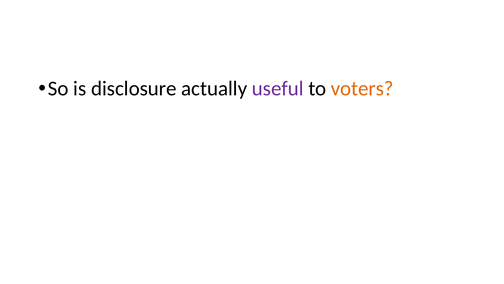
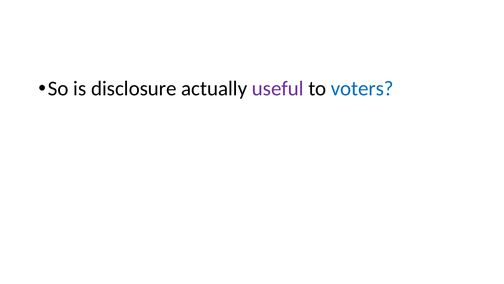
voters colour: orange -> blue (362, 89)
